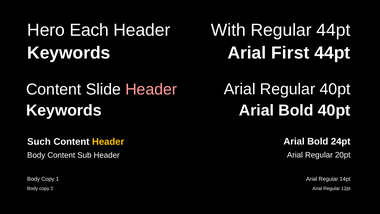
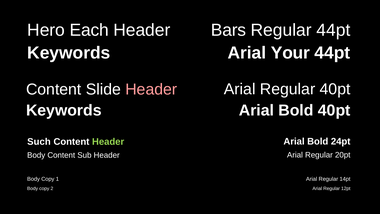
With: With -> Bars (228, 30)
First: First -> Your (290, 53)
Header colour: yellow -> light green (108, 142)
